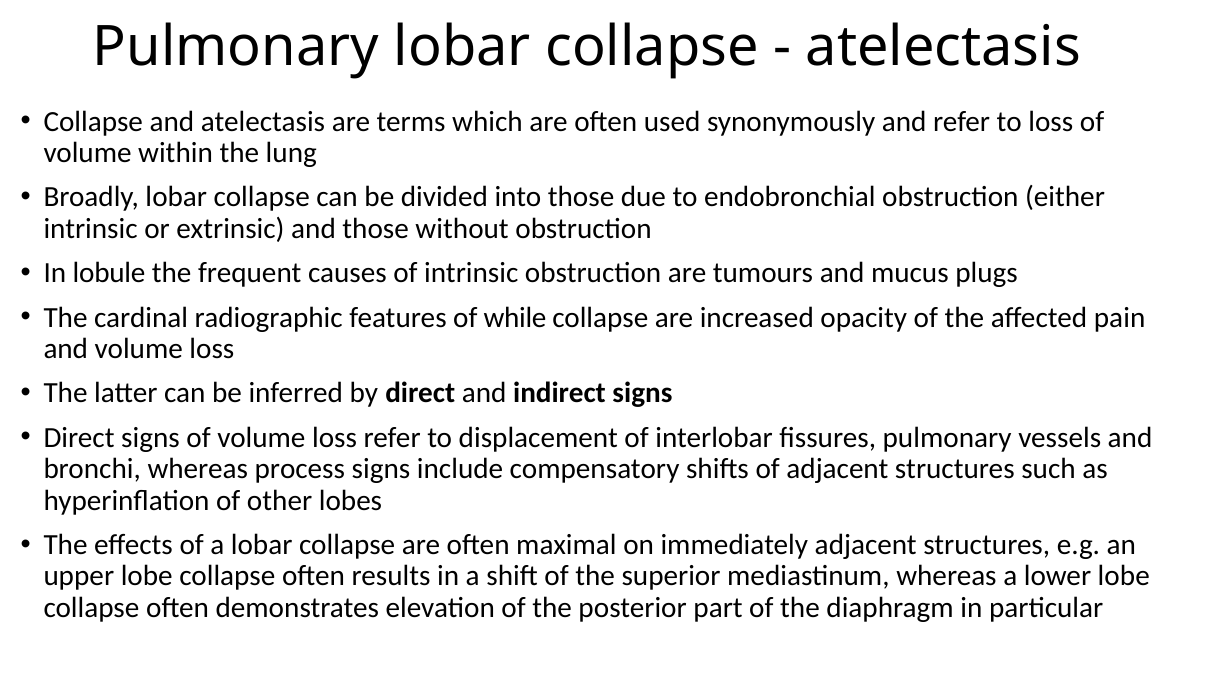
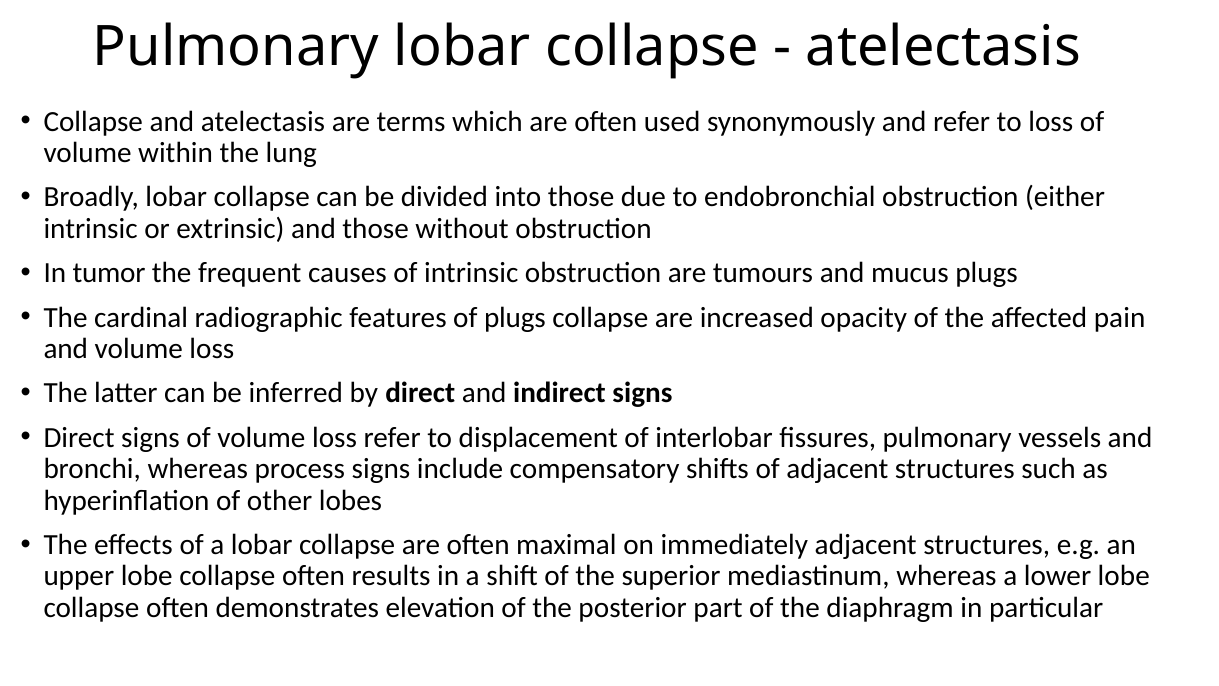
lobule: lobule -> tumor (109, 273)
of while: while -> plugs (515, 317)
